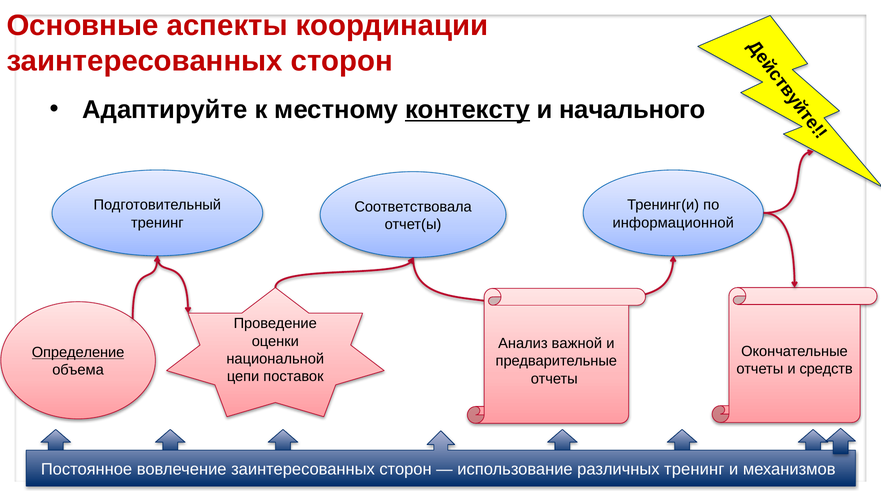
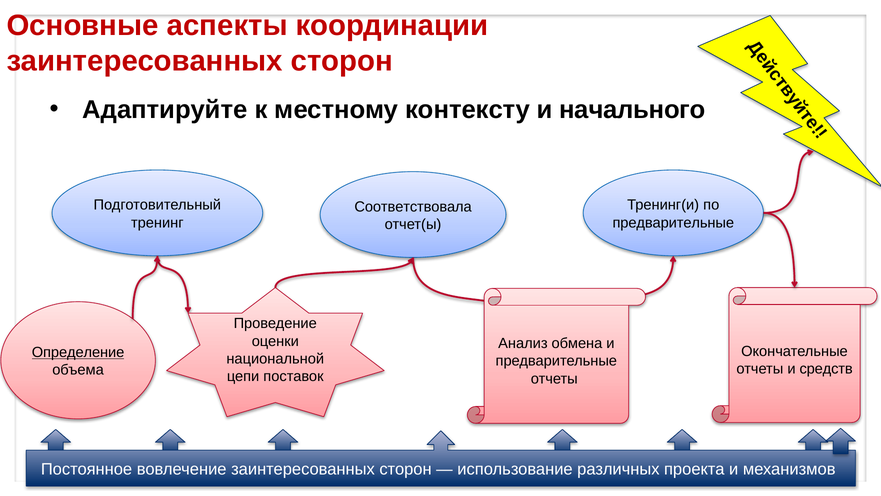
контексту underline: present -> none (467, 109)
информационной: информационной -> предварительные (673, 222)
важной: важной -> обмена (577, 343)
различных тренинг: тренинг -> проекта (694, 469)
